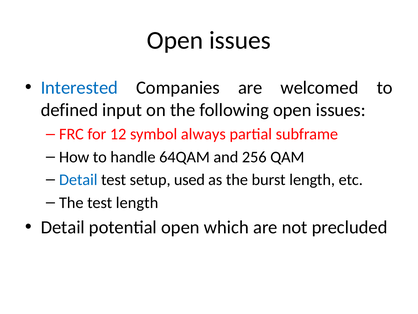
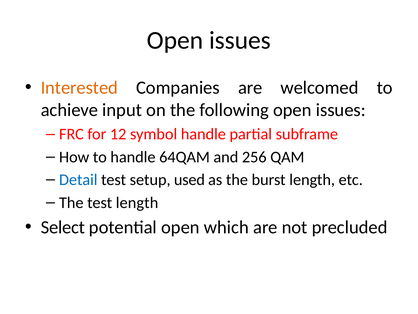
Interested colour: blue -> orange (79, 88)
defined: defined -> achieve (69, 110)
symbol always: always -> handle (203, 134)
Detail: Detail -> Select (63, 227)
